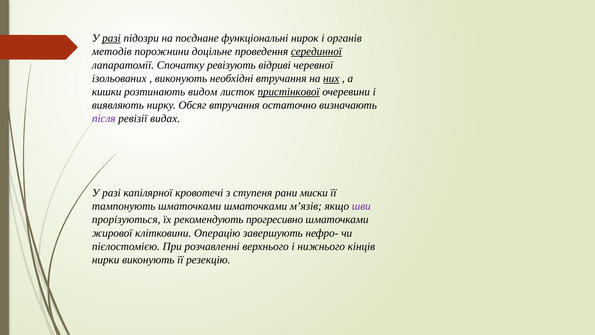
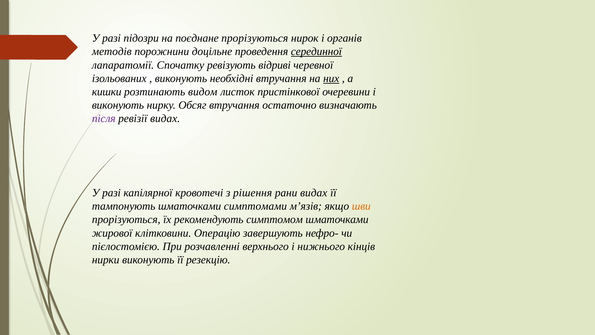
разі underline: present -> none (111, 38)
поєднане функціональні: функціональні -> прорізуються (255, 38)
пристінкової underline: present -> none (289, 92)
виявляють: виявляють -> виконують (118, 105)
ступеня: ступеня -> рішення (253, 193)
рани миски: миски -> видах (314, 193)
шматочками шматочками: шматочками -> симптомами (255, 206)
шви colour: purple -> orange (361, 206)
прогресивно: прогресивно -> симптомом (275, 219)
